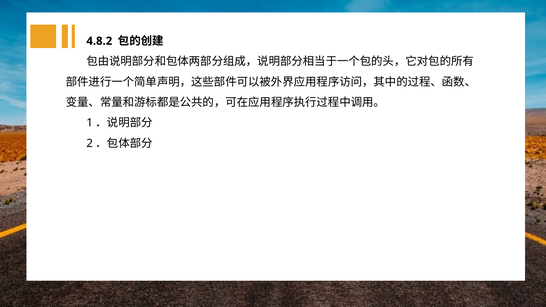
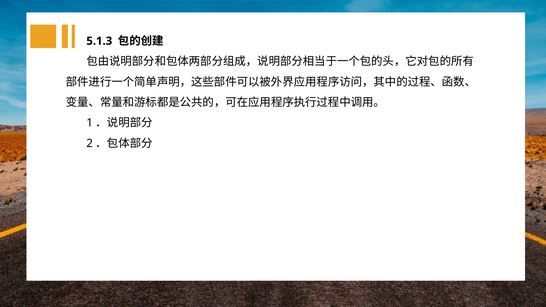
4.8.2: 4.8.2 -> 5.1.3 (99, 41)
